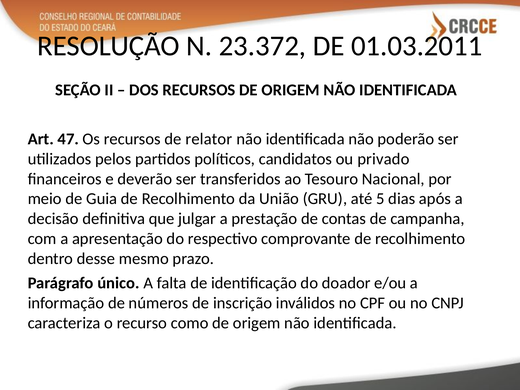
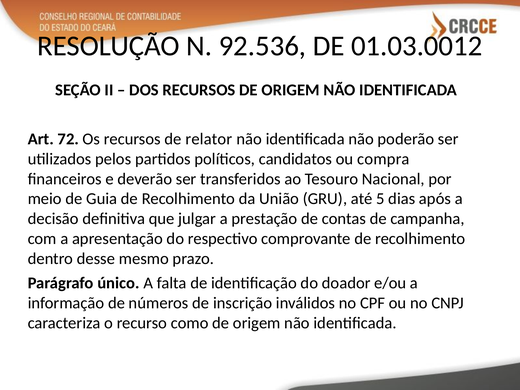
23.372: 23.372 -> 92.536 (262, 46)
01.03.2011: 01.03.2011 -> 01.03.0012 (417, 46)
47: 47 -> 72 (68, 139)
privado: privado -> compra (383, 159)
